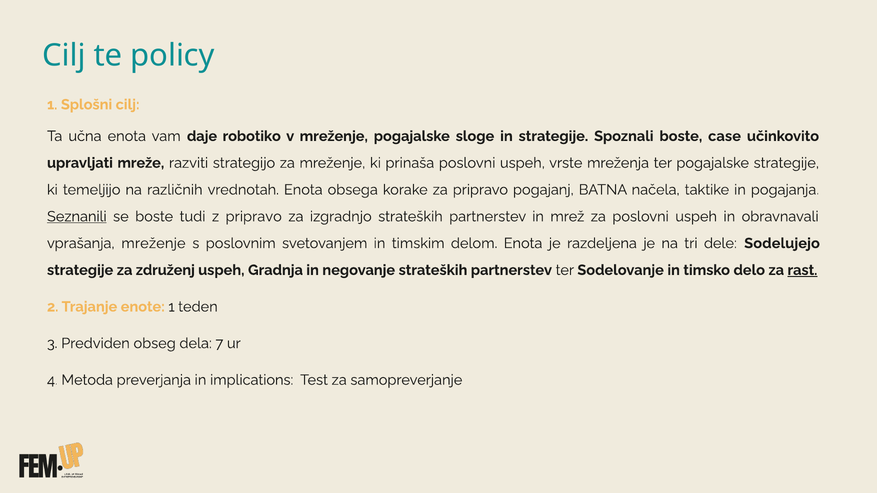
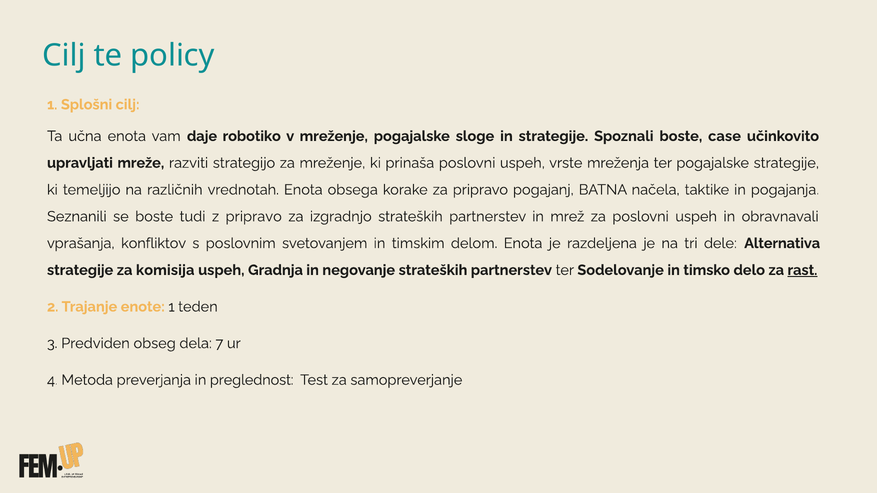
Seznanili underline: present -> none (77, 217)
vprašanja mreženje: mreženje -> konfliktov (154, 243)
Sodelujejo: Sodelujejo -> Alternativa (782, 243)
združenj: združenj -> komisija (165, 270)
implications: implications -> preglednost (252, 380)
